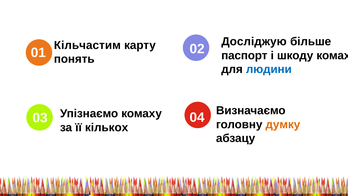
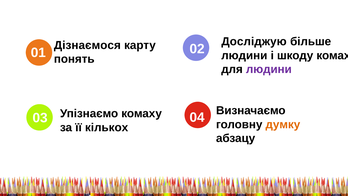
Кільчастим: Кільчастим -> Дізнаємося (87, 45)
паспорт: паспорт -> людини (244, 55)
людини colour: blue -> purple (269, 69)
